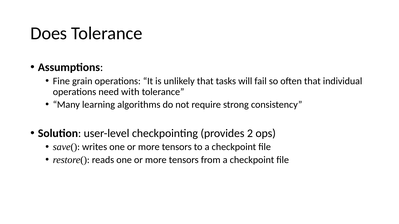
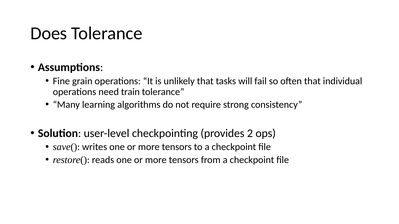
with: with -> train (130, 92)
